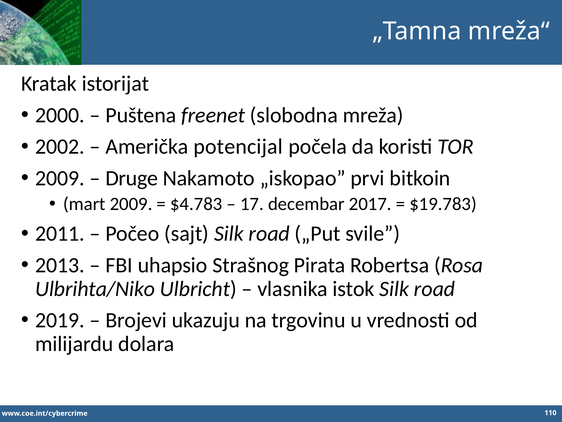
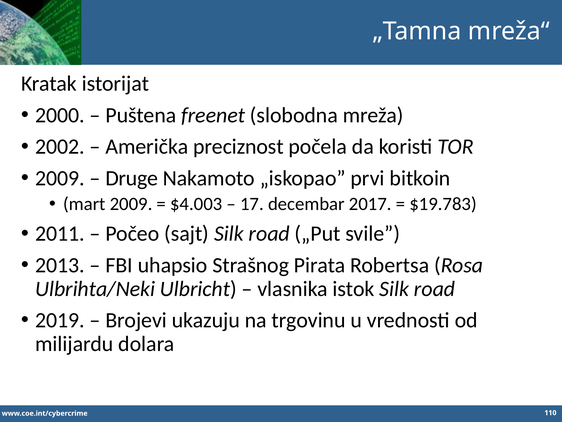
potencijal: potencijal -> preciznost (238, 146)
$4.783: $4.783 -> $4.003 (196, 204)
Ulbrihta/Niko: Ulbrihta/Niko -> Ulbrihta/Neki (95, 288)
